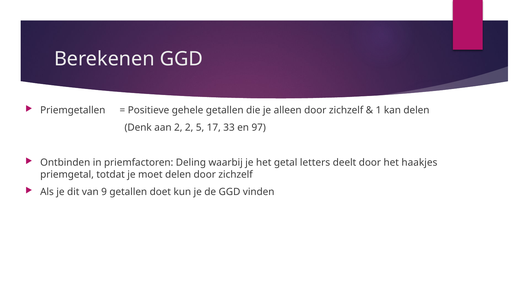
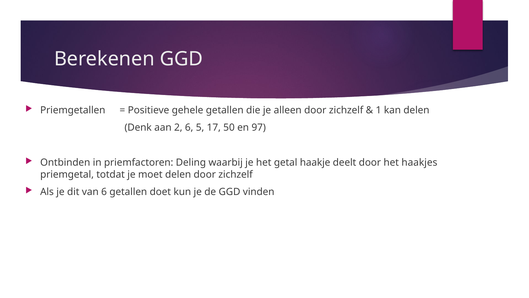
2 2: 2 -> 6 (189, 128)
33: 33 -> 50 (229, 128)
letters: letters -> haakje (315, 162)
van 9: 9 -> 6 (104, 192)
